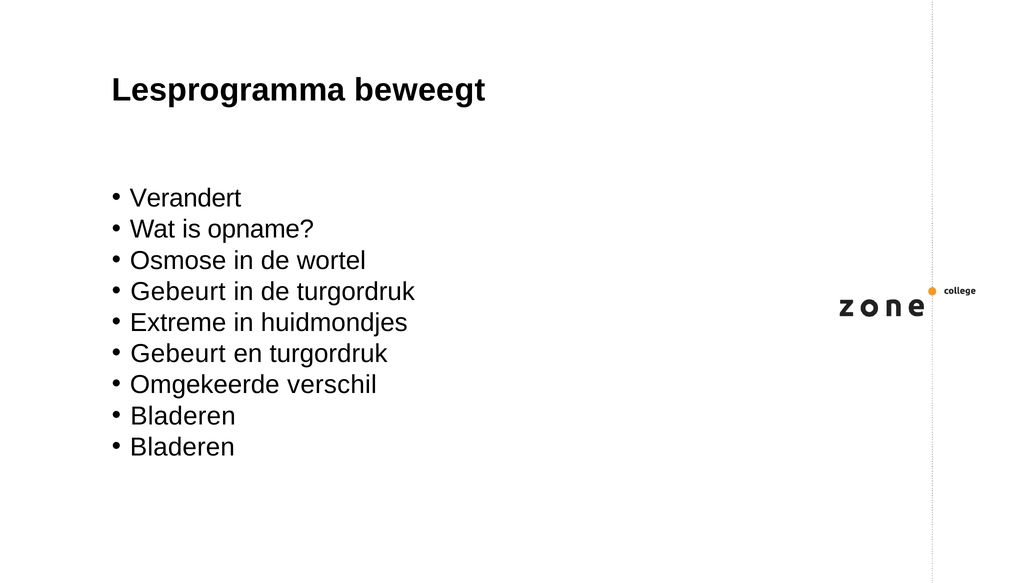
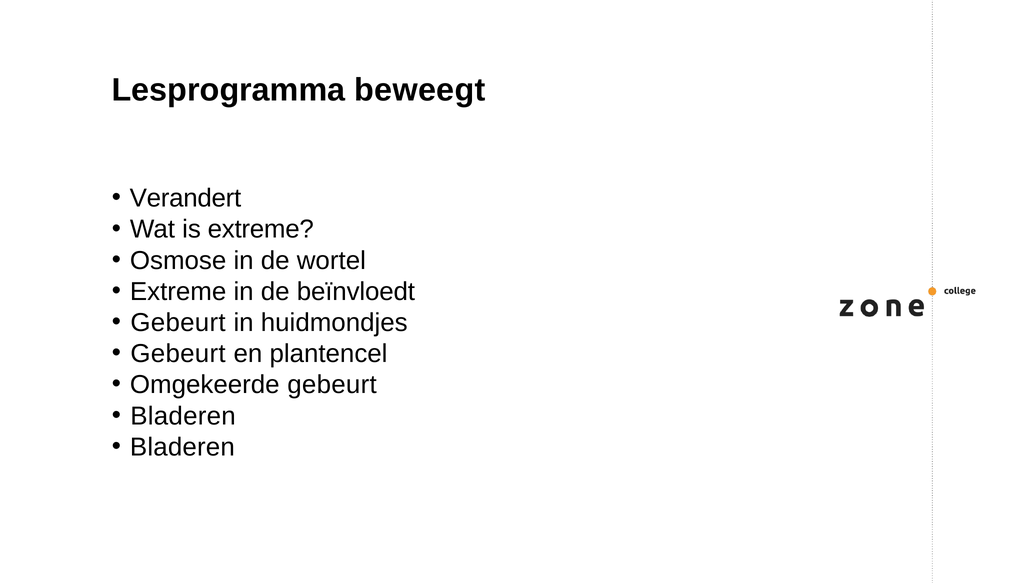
is opname: opname -> extreme (261, 229)
Gebeurt: Gebeurt -> Extreme (178, 291)
de turgordruk: turgordruk -> beïnvloedt (356, 291)
Extreme: Extreme -> Gebeurt (178, 323)
en turgordruk: turgordruk -> plantencel (329, 354)
Omgekeerde verschil: verschil -> gebeurt (332, 385)
